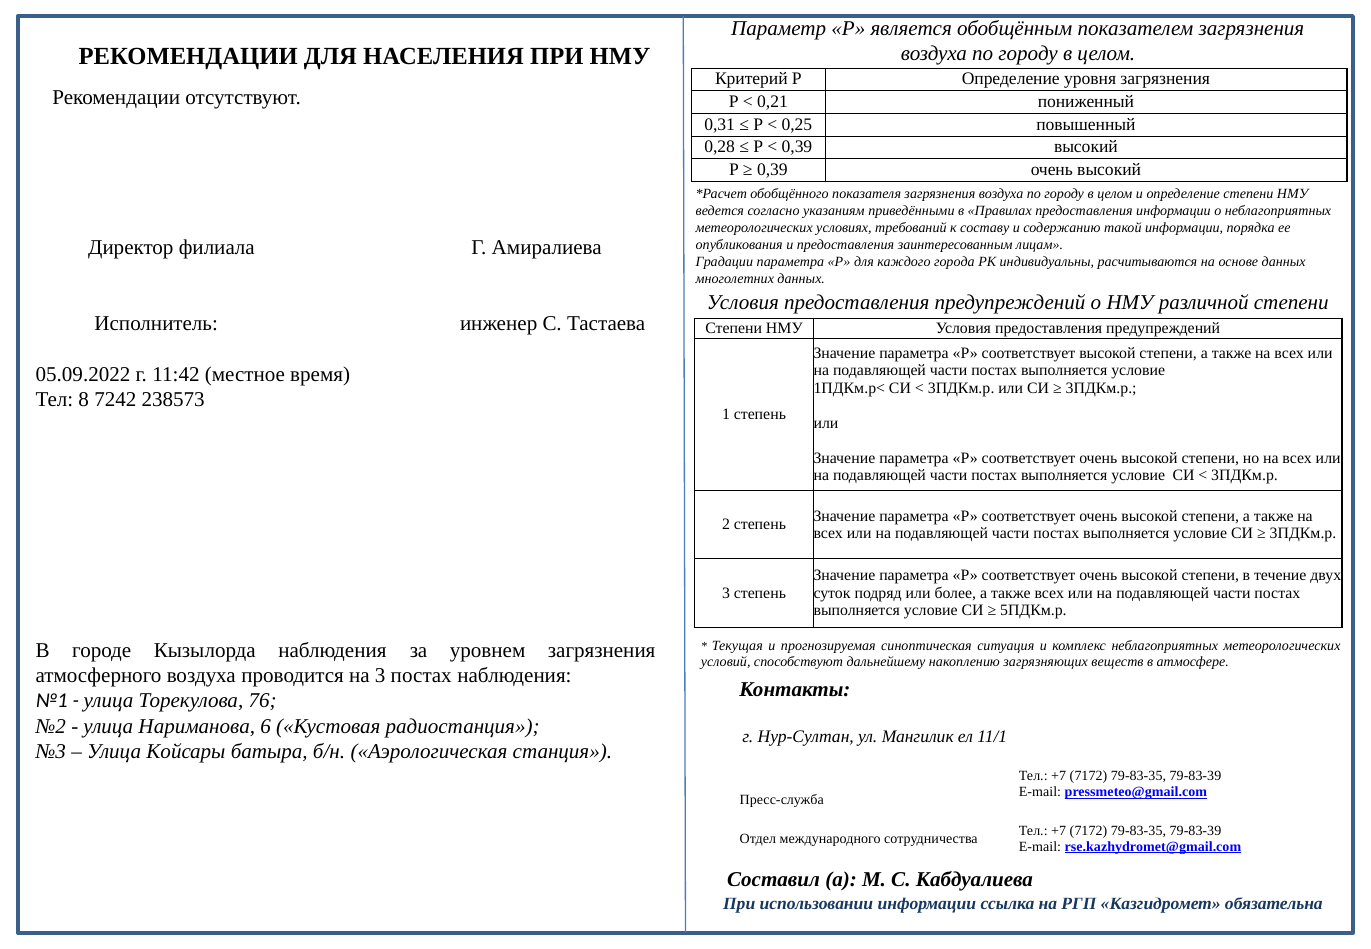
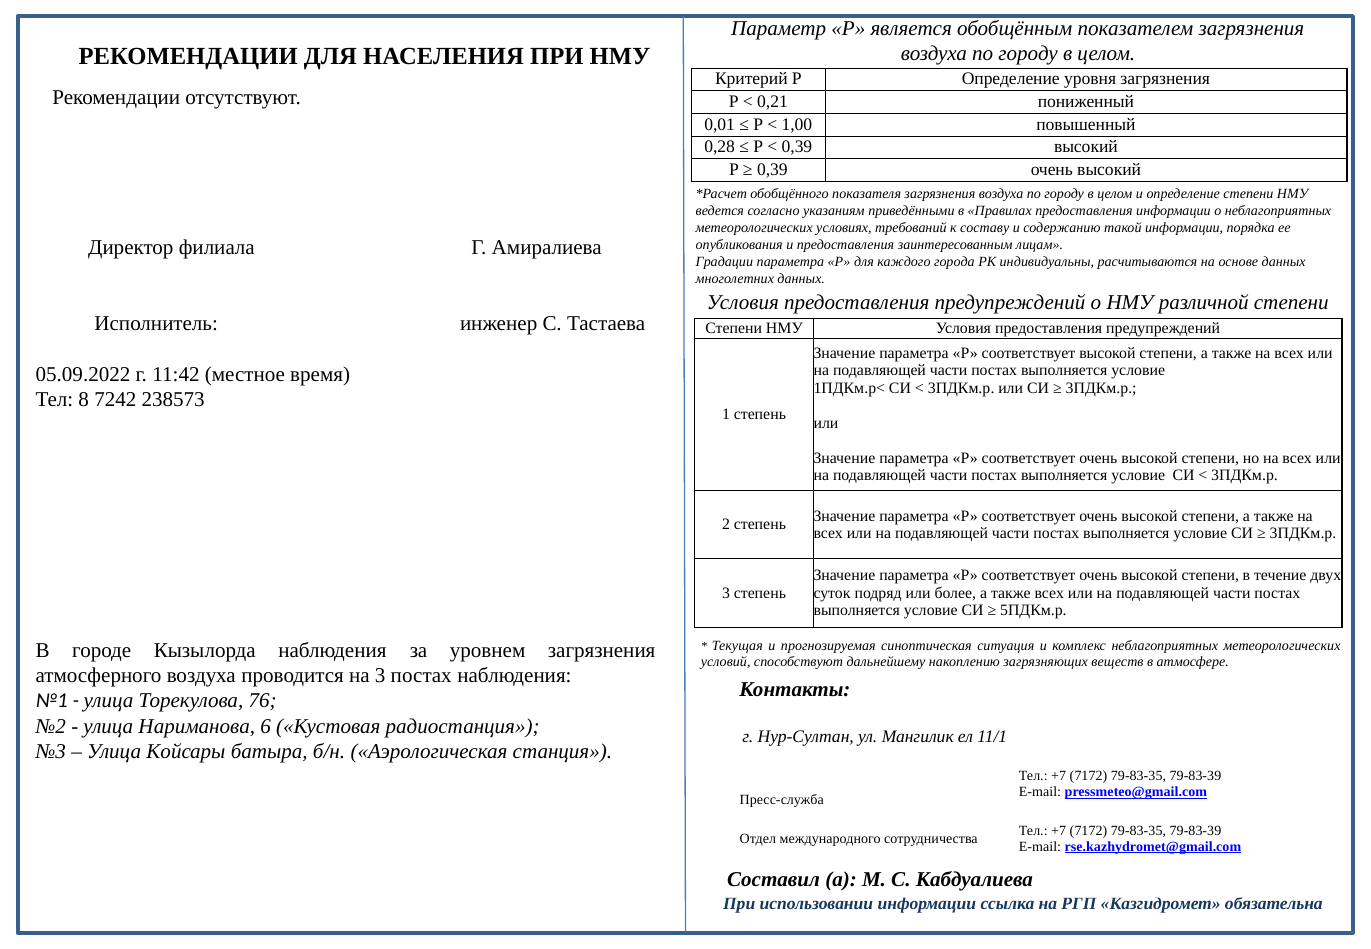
0,31: 0,31 -> 0,01 (720, 124)
0,25: 0,25 -> 1,00 (797, 124)
